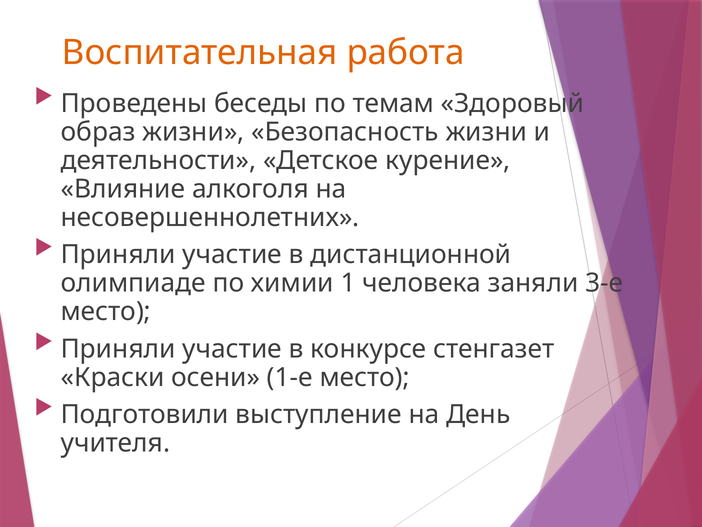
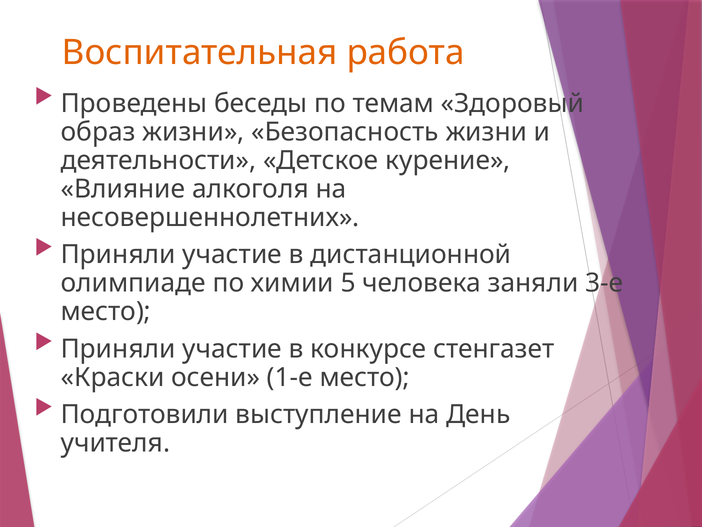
1: 1 -> 5 (348, 283)
